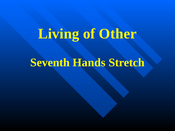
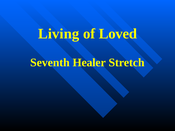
Other: Other -> Loved (118, 34)
Hands: Hands -> Healer (89, 63)
